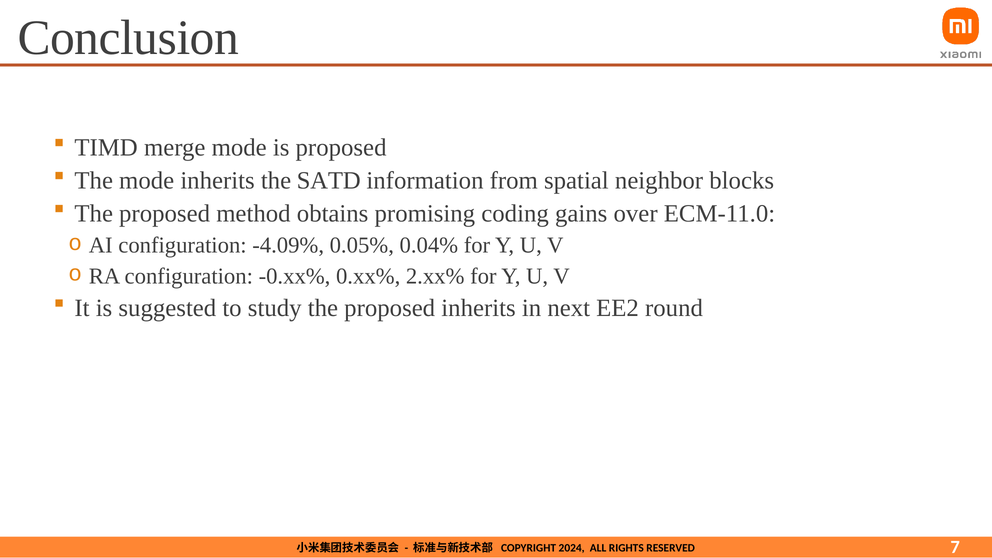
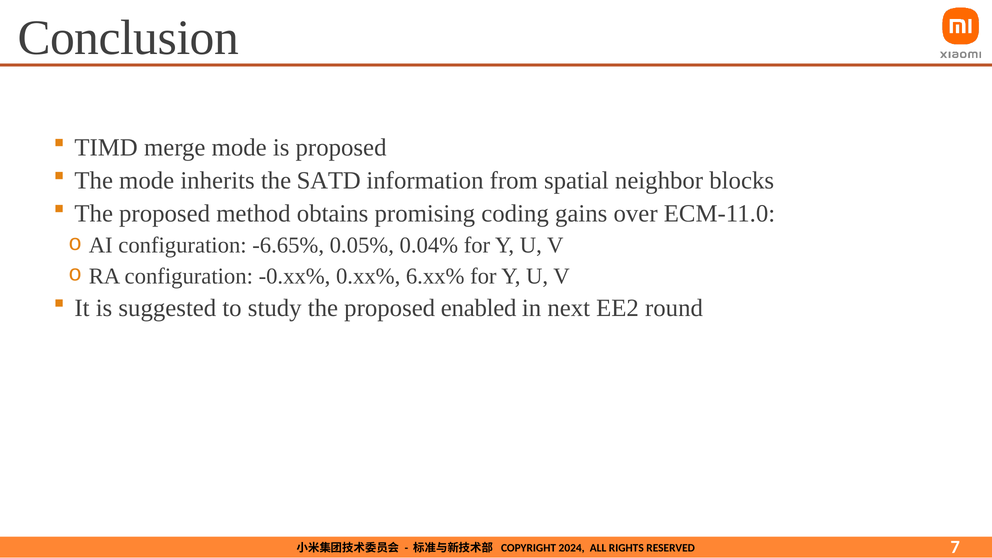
-4.09%: -4.09% -> -6.65% (288, 245)
2.xx%: 2.xx% -> 6.xx% (435, 276)
proposed inherits: inherits -> enabled (479, 308)
